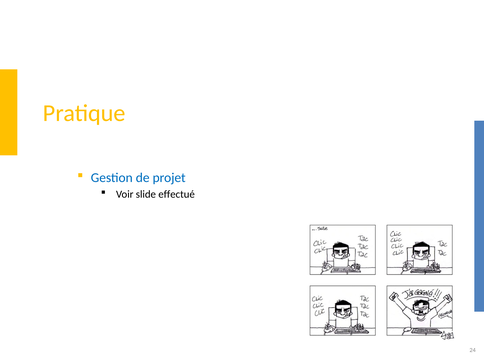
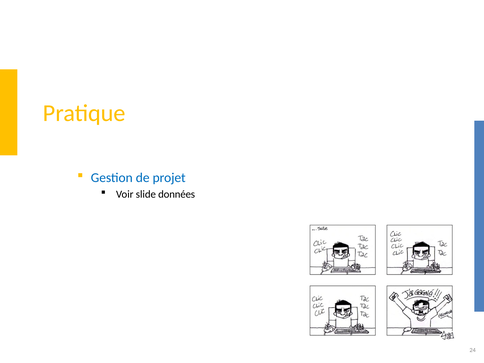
effectué: effectué -> données (177, 194)
